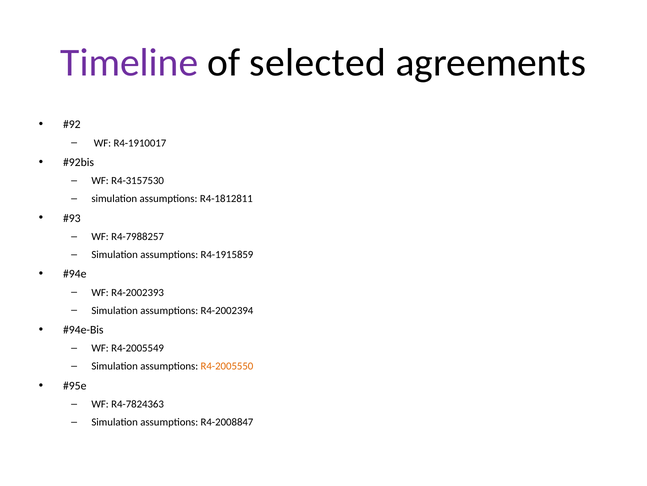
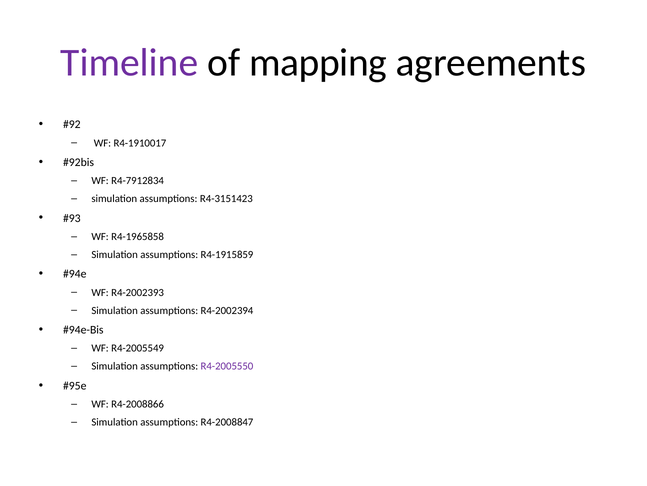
selected: selected -> mapping (318, 63)
R4-3157530: R4-3157530 -> R4-7912834 (138, 181)
R4-1812811: R4-1812811 -> R4-3151423 (226, 199)
R4-7988257: R4-7988257 -> R4-1965858 (138, 236)
R4-2005550 colour: orange -> purple (227, 366)
R4-7824363: R4-7824363 -> R4-2008866 (138, 404)
